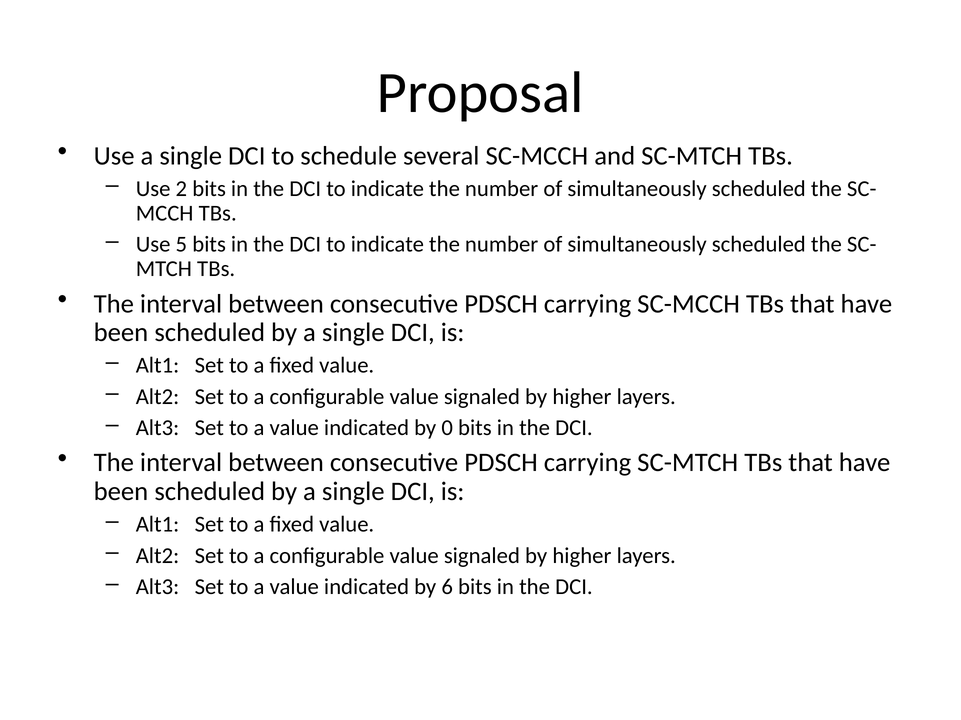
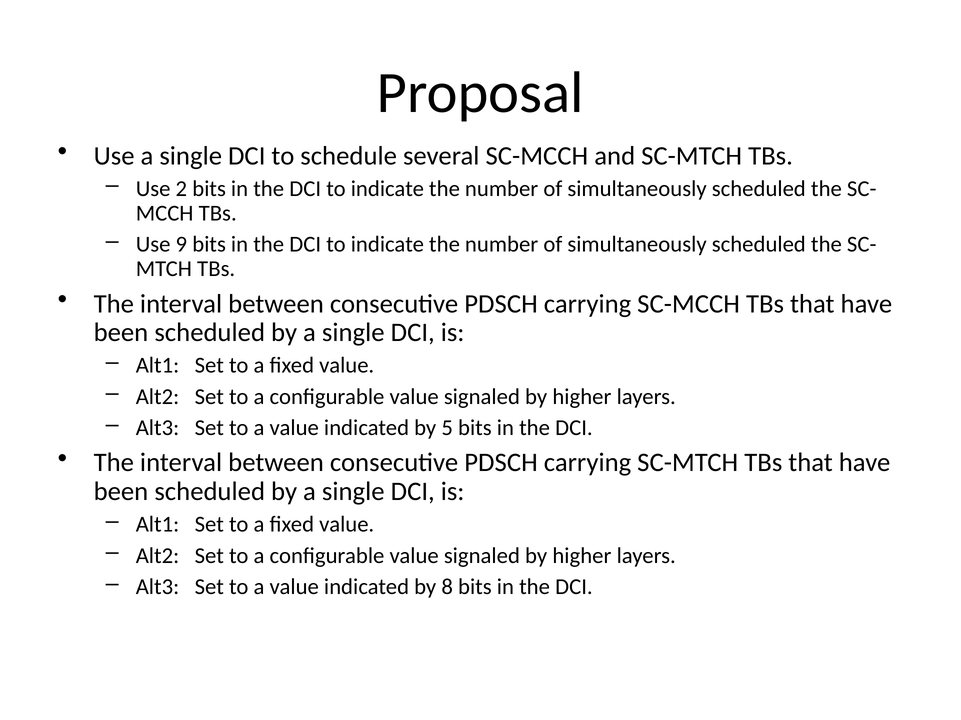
5: 5 -> 9 (181, 245)
0: 0 -> 5 (447, 428)
6: 6 -> 8 (447, 587)
